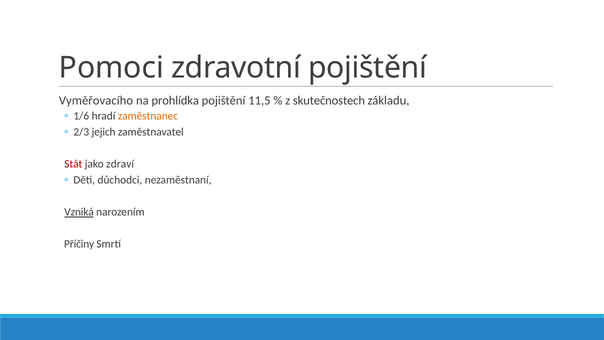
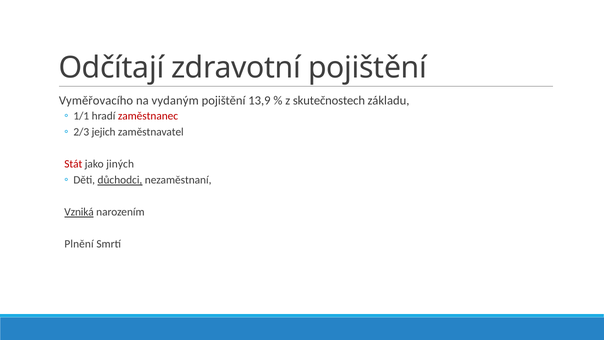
Pomoci: Pomoci -> Odčítají (112, 68)
prohlídka: prohlídka -> vydaným (175, 100)
11,5: 11,5 -> 13,9 (259, 100)
1/6: 1/6 -> 1/1 (81, 116)
zaměstnanec colour: orange -> red (148, 116)
zdraví: zdraví -> jiných (120, 164)
důchodci underline: none -> present (120, 180)
Příčiny: Příčiny -> Plnění (79, 244)
